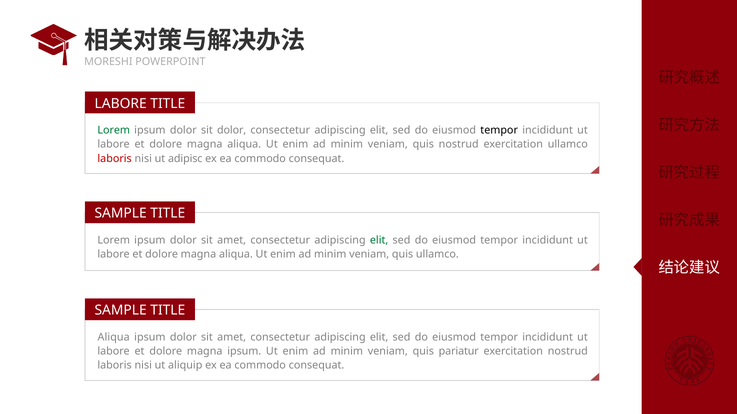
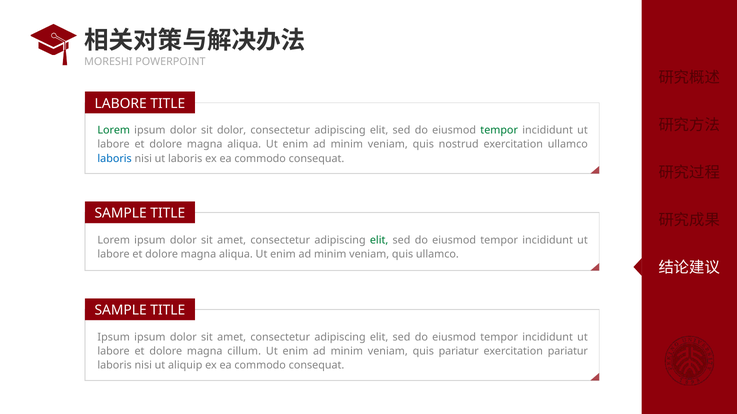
tempor colour: black -> green (499, 130)
laboris colour: red -> blue (115, 159)
ut adipisc: adipisc -> laboris (185, 159)
Aliqua: Aliqua -> Ipsum (114, 338)
magna ipsum: ipsum -> cillum (244, 352)
exercitation nostrud: nostrud -> pariatur (568, 352)
